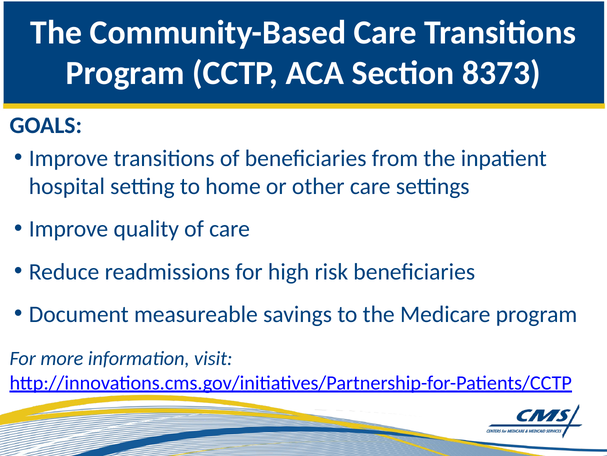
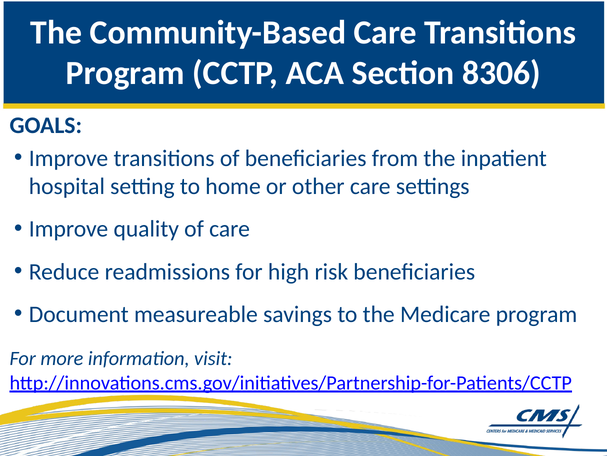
8373: 8373 -> 8306 (501, 73)
